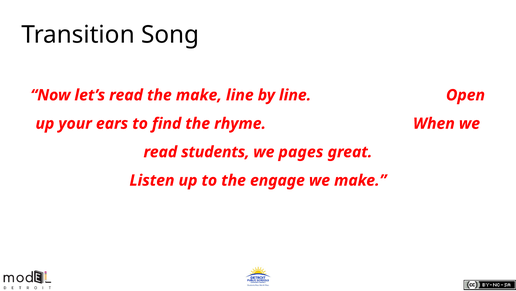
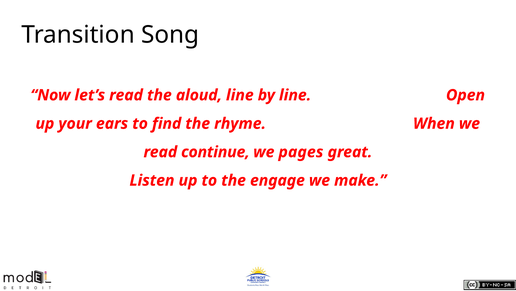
the make: make -> aloud (199, 95)
students: students -> continue (215, 152)
